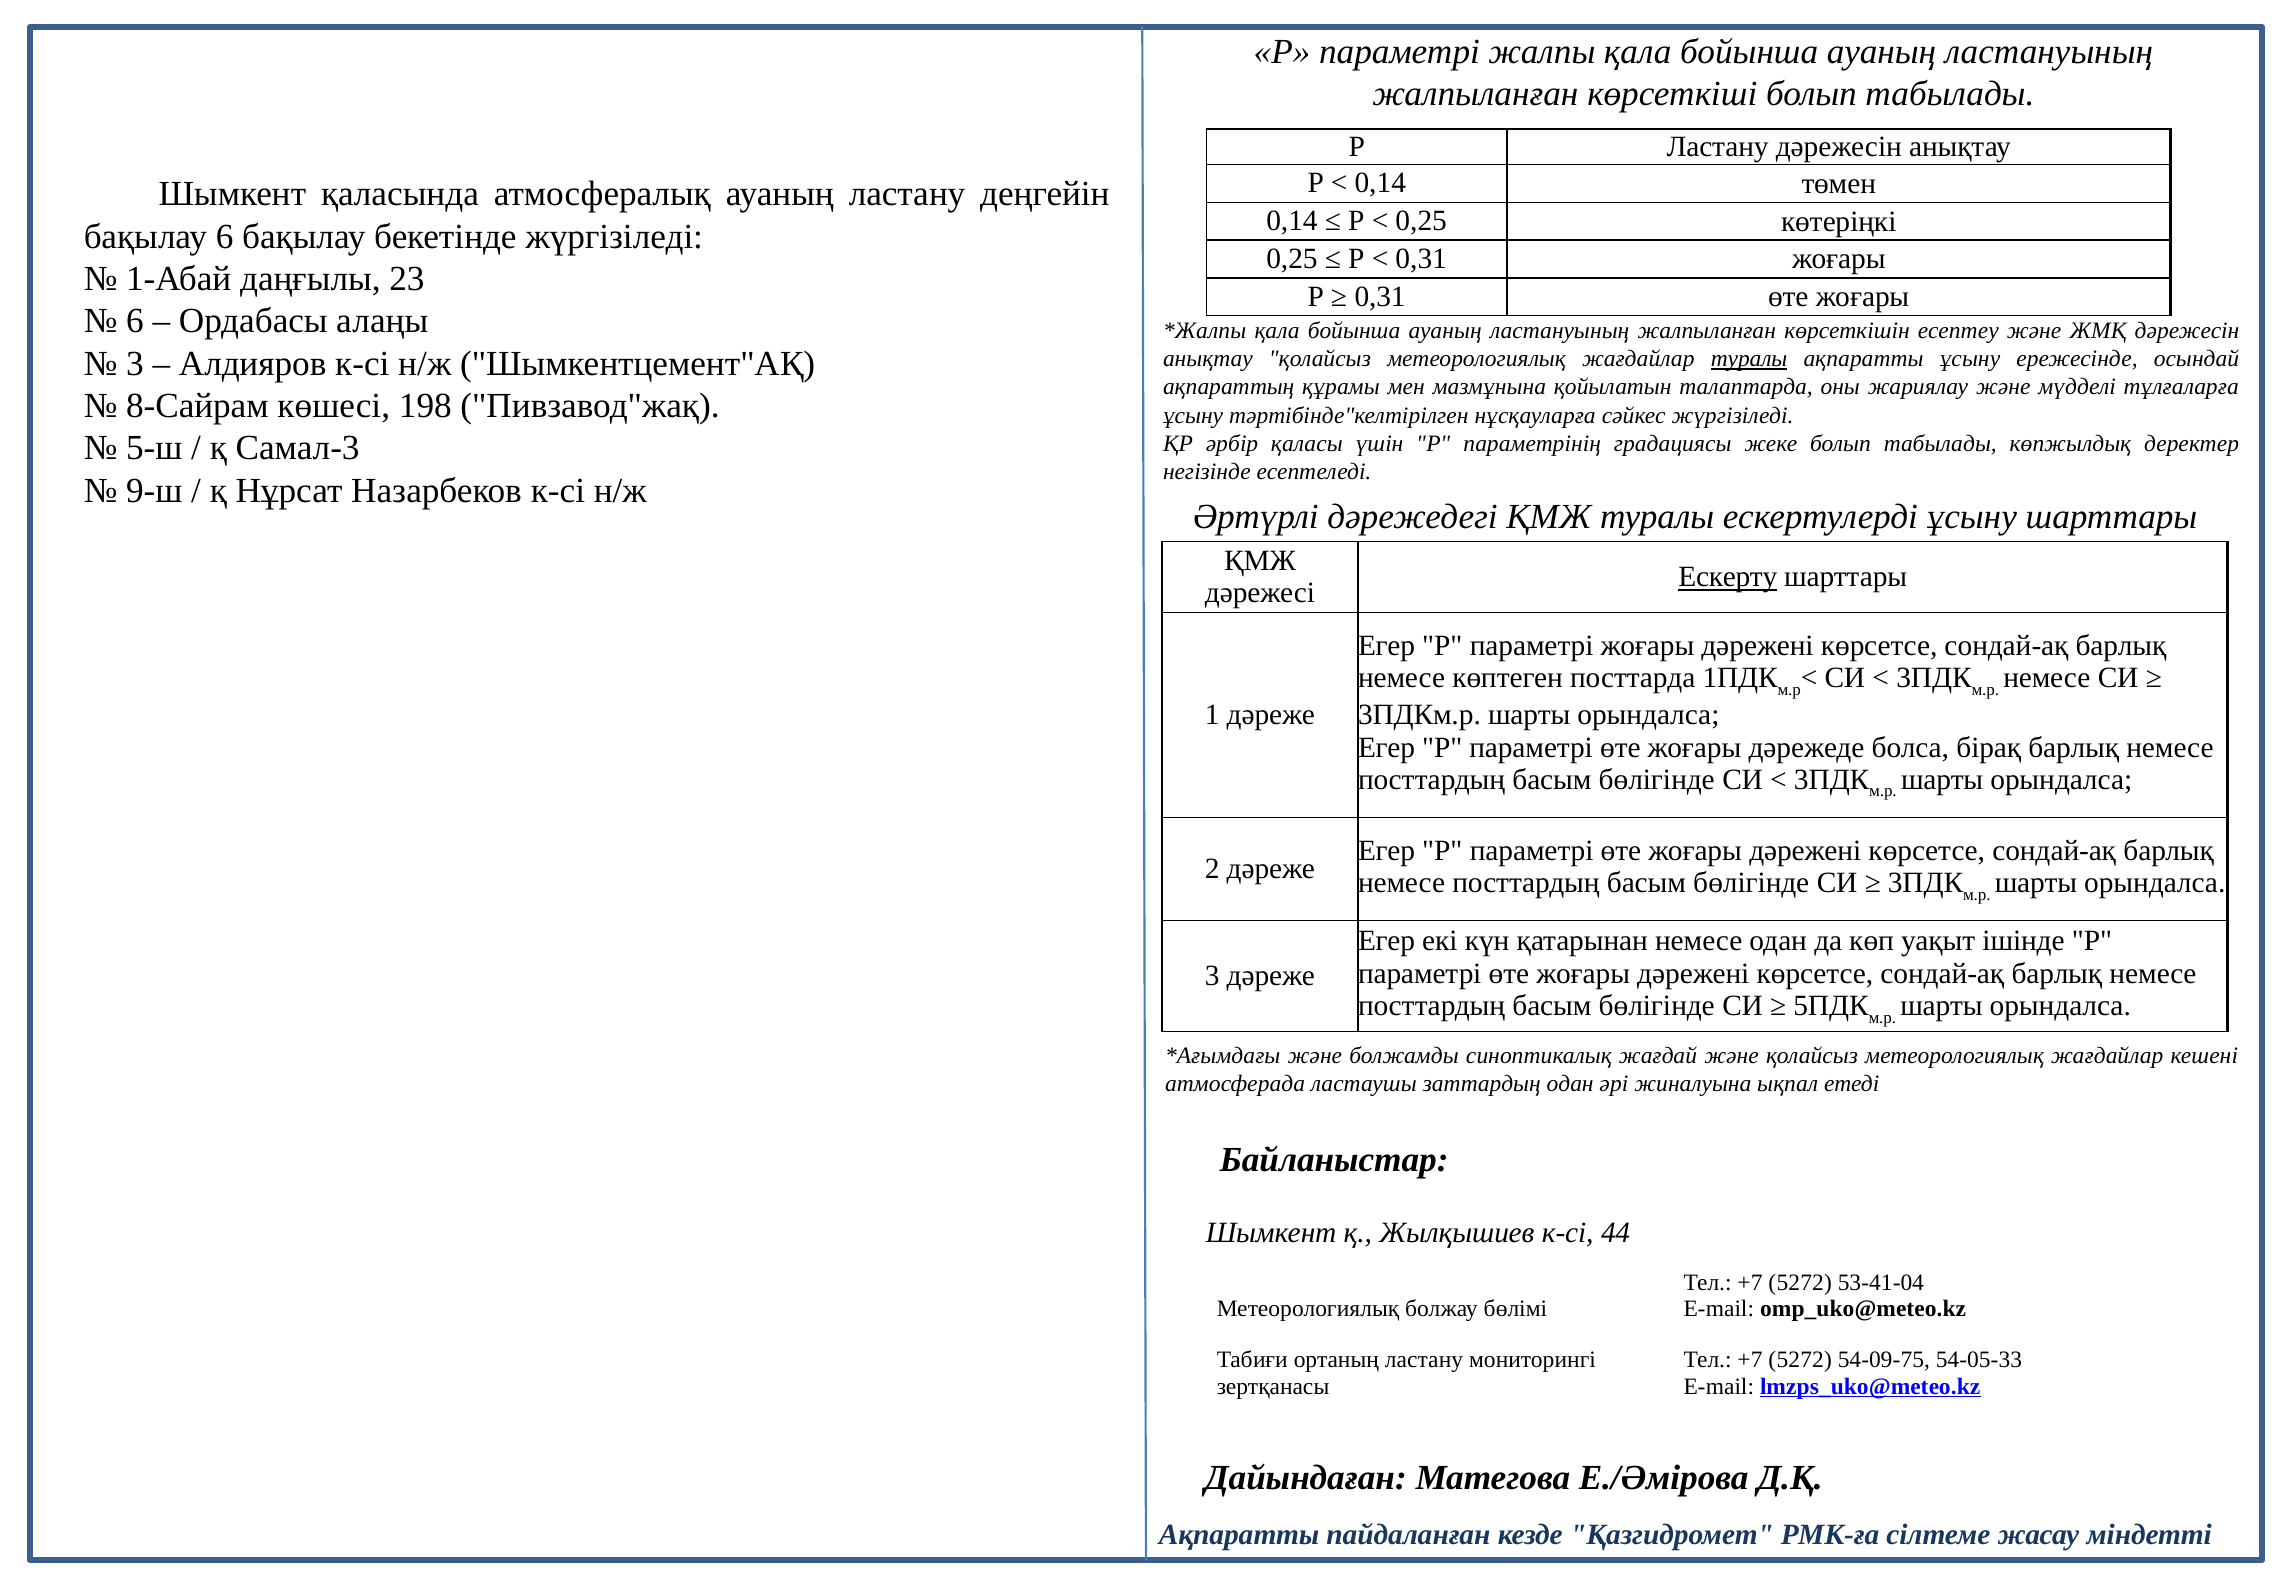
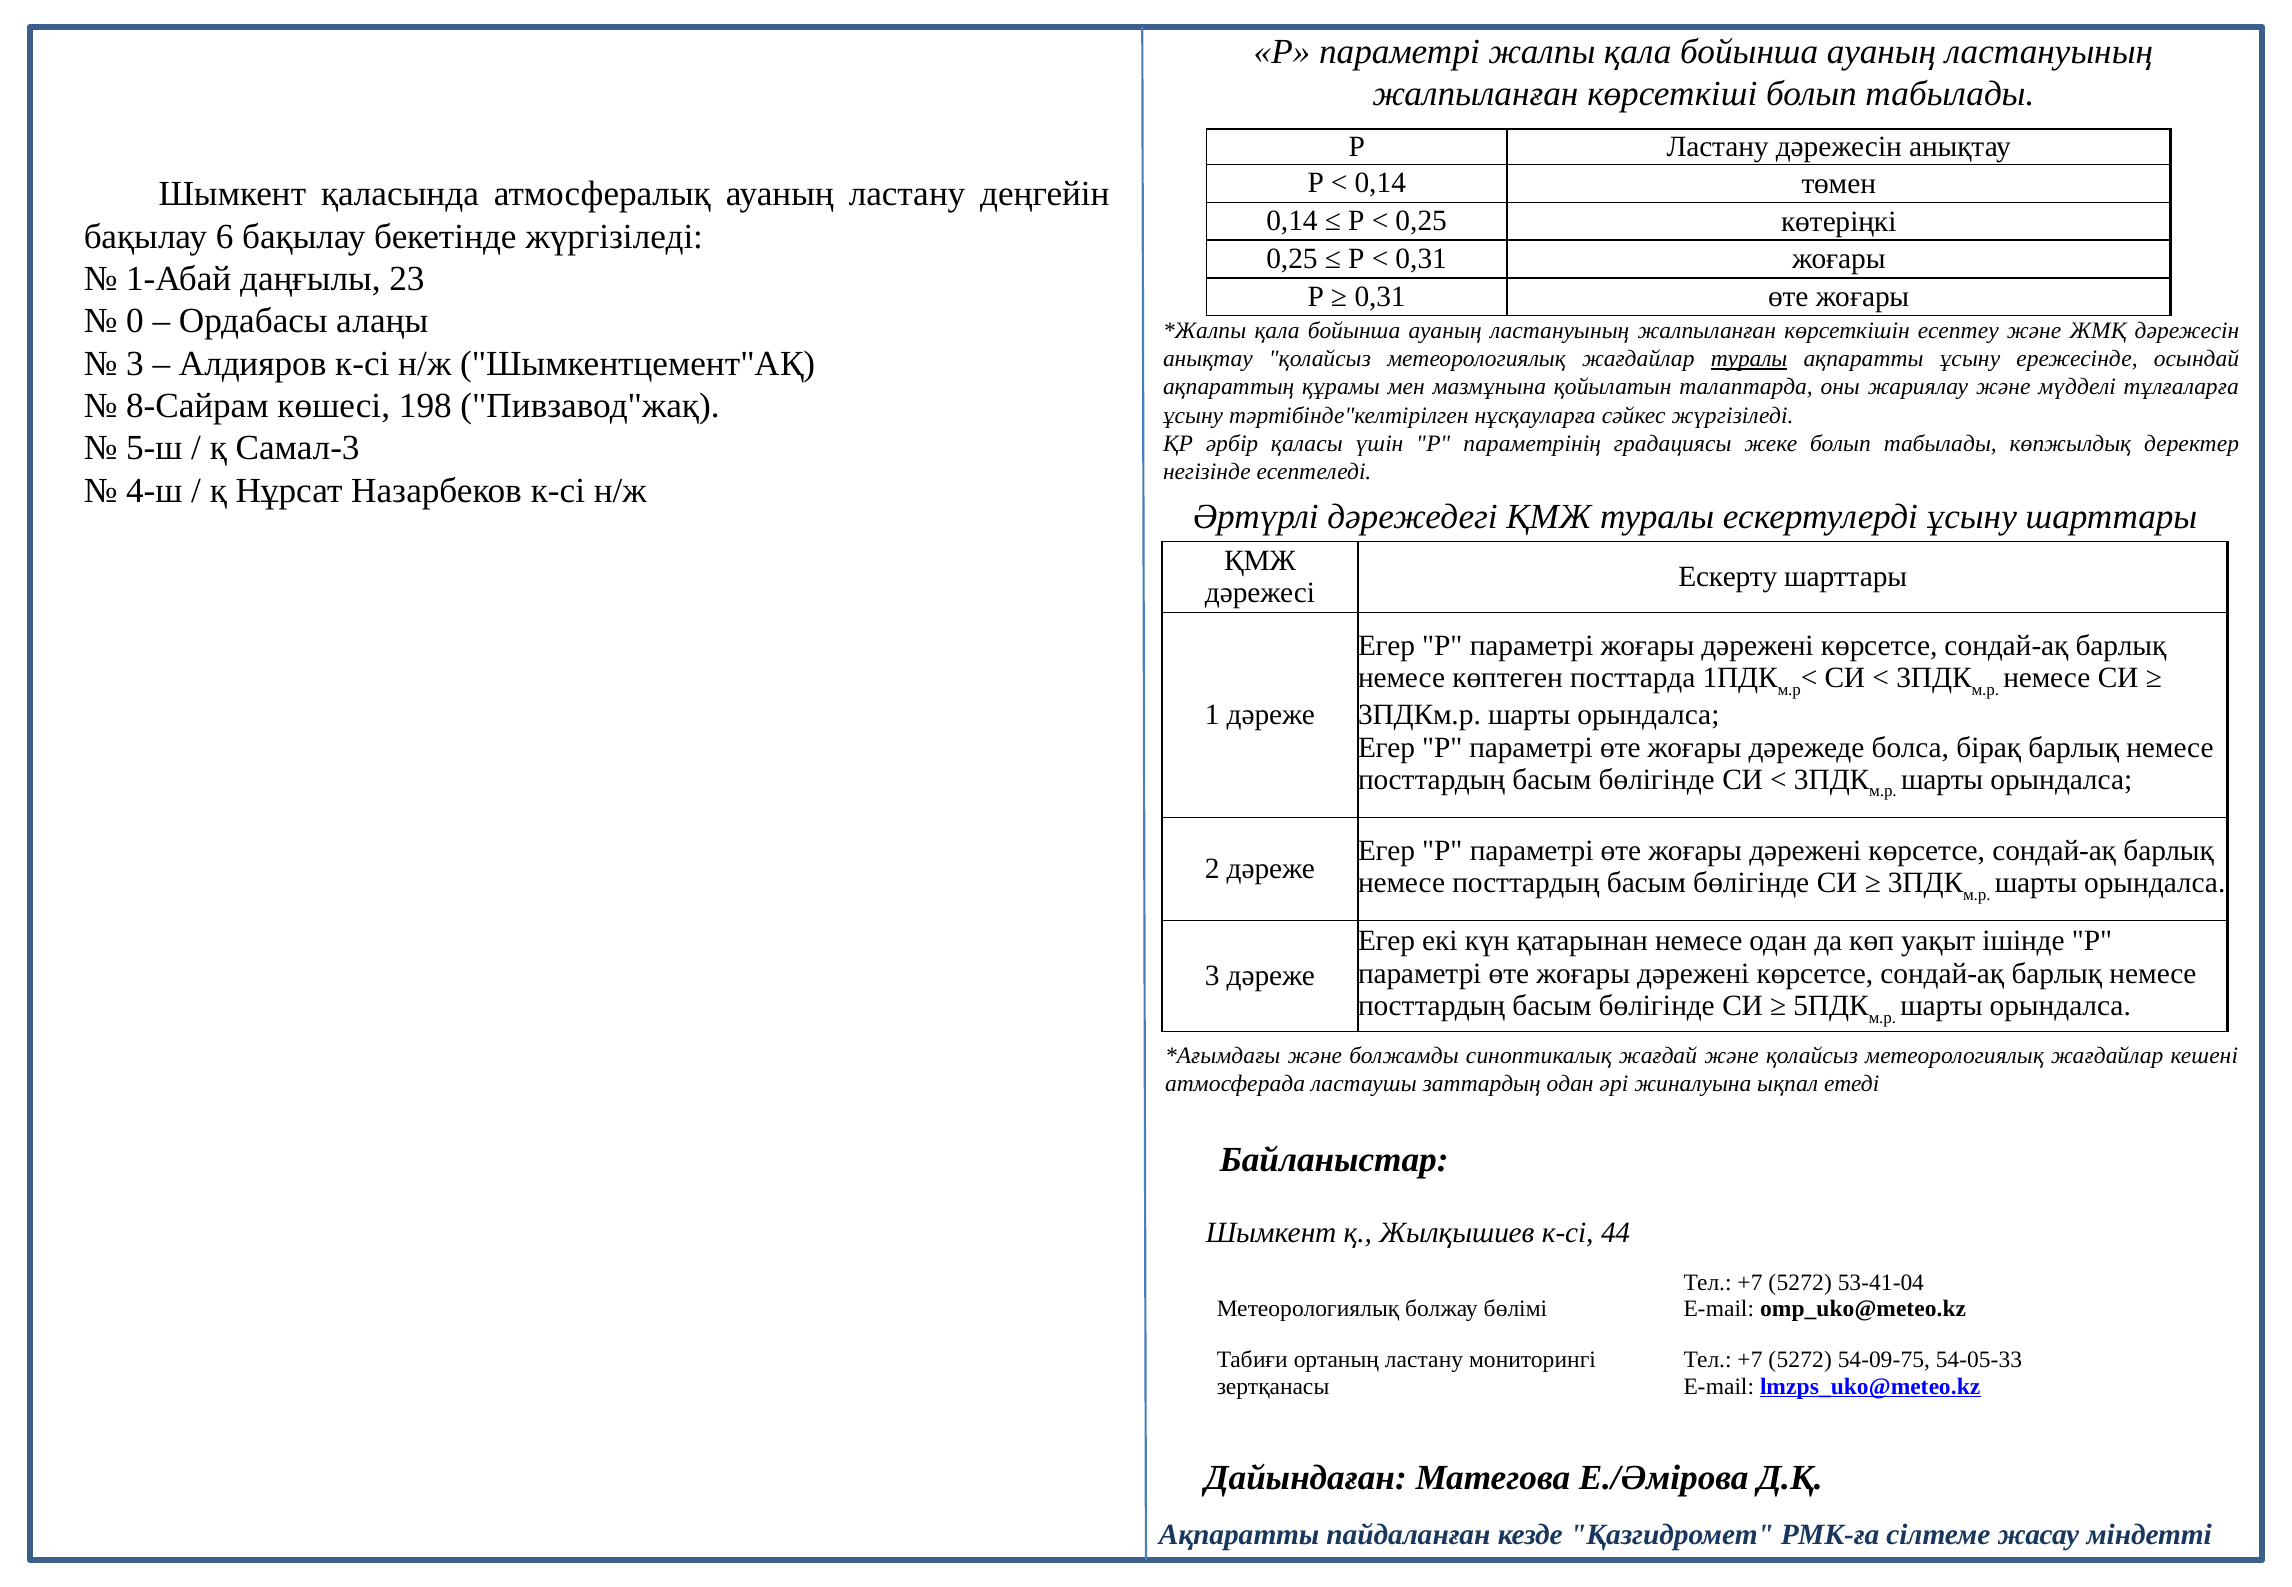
6: 6 -> 0 (135, 321)
9-ш: 9-ш -> 4-ш (154, 490)
Ескерту underline: present -> none (1728, 577)
